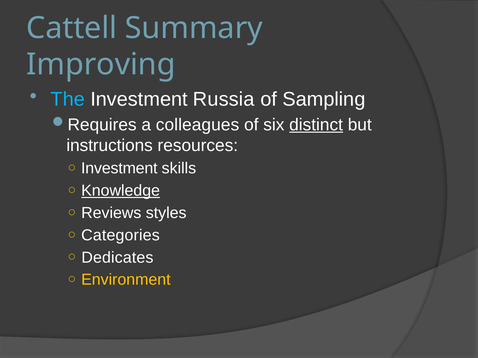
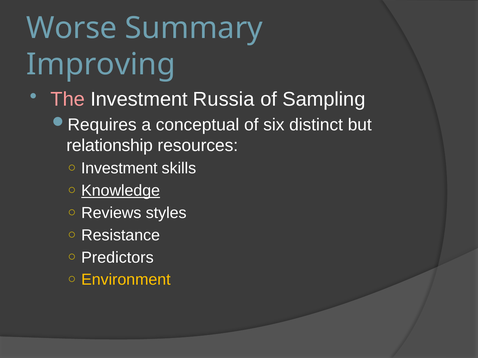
Cattell: Cattell -> Worse (72, 28)
The colour: light blue -> pink (68, 99)
colleagues: colleagues -> conceptual (198, 125)
distinct underline: present -> none (316, 125)
instructions: instructions -> relationship (110, 146)
Categories: Categories -> Resistance (121, 236)
Dedicates: Dedicates -> Predictors (117, 258)
